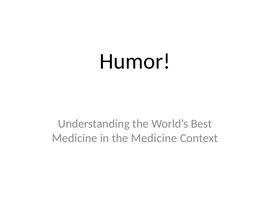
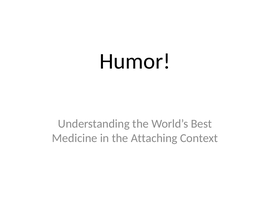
the Medicine: Medicine -> Attaching (154, 139)
